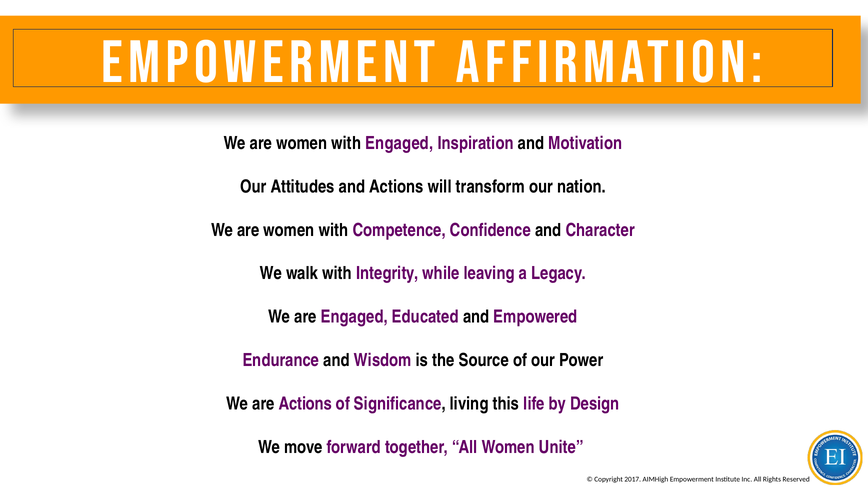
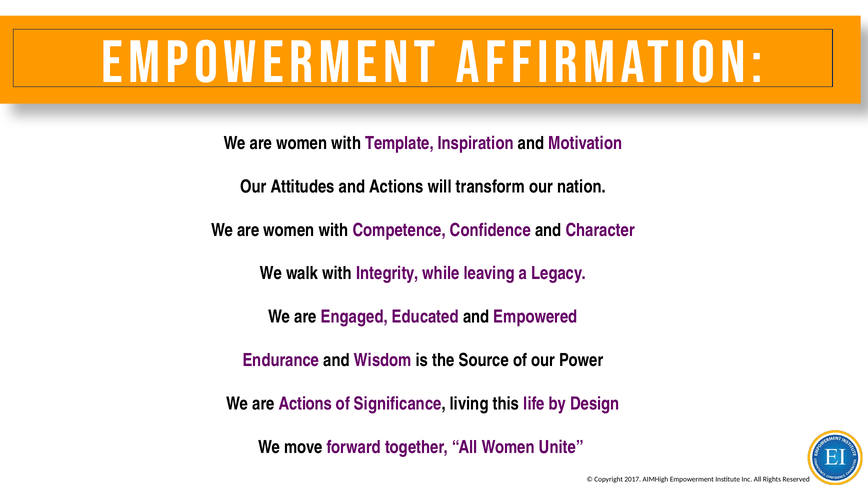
with Engaged: Engaged -> Template (399, 143)
